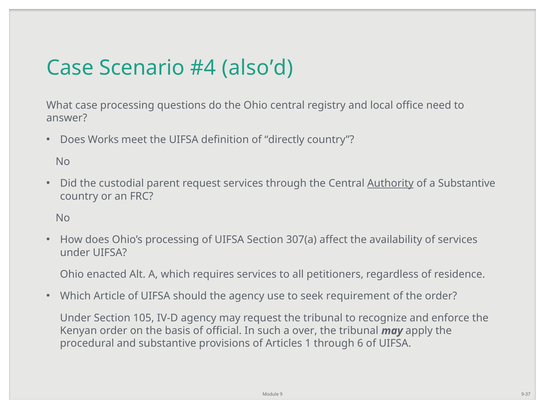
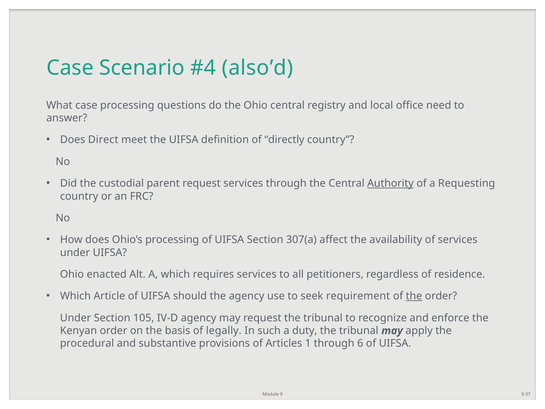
Works: Works -> Direct (103, 140)
a Substantive: Substantive -> Requesting (467, 183)
the underline: none -> present (414, 296)
official: official -> legally (224, 330)
over: over -> duty (305, 330)
